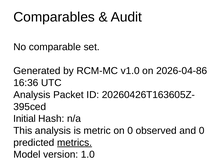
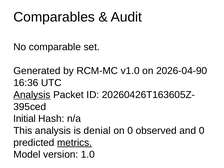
2026-04-86: 2026-04-86 -> 2026-04-90 (182, 71)
Analysis underline: none -> present (32, 95)
metric: metric -> denial (97, 131)
